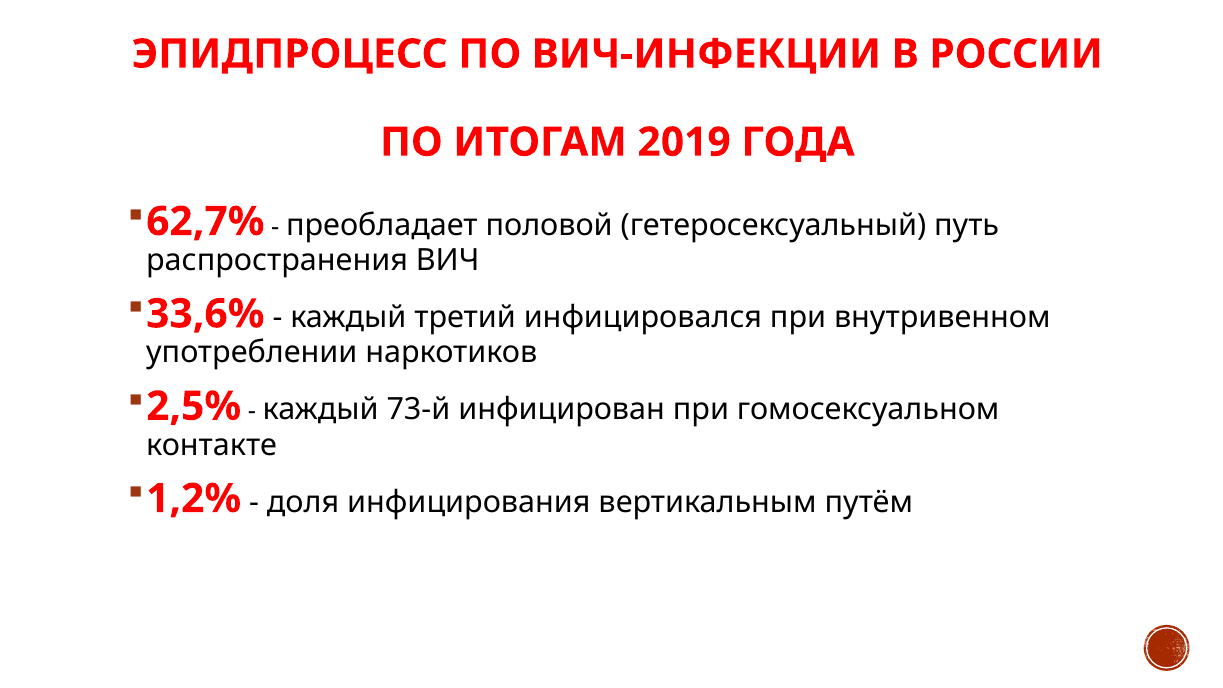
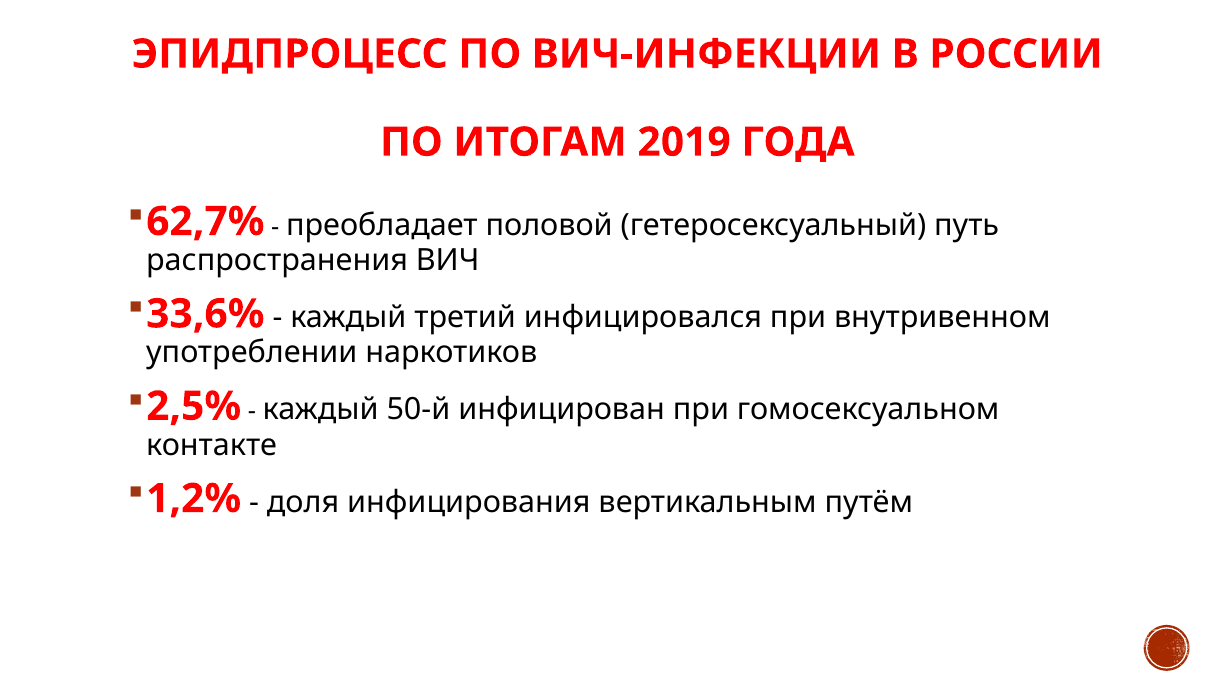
73-й: 73-й -> 50-й (418, 410)
